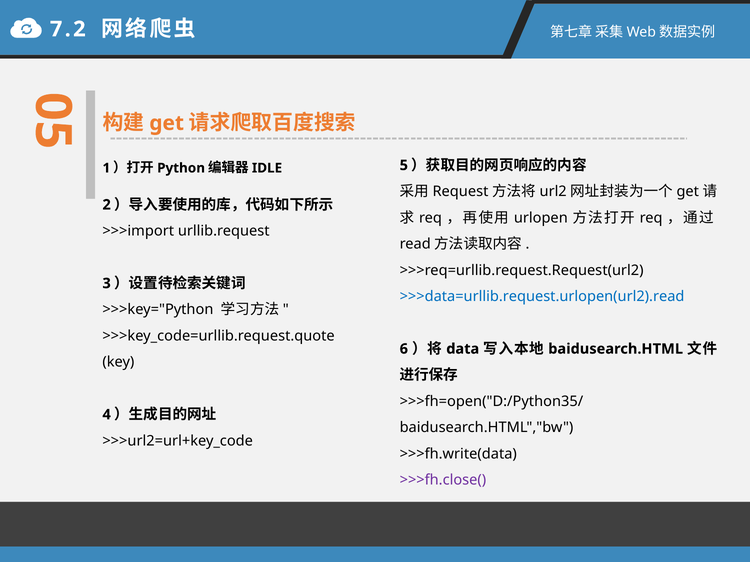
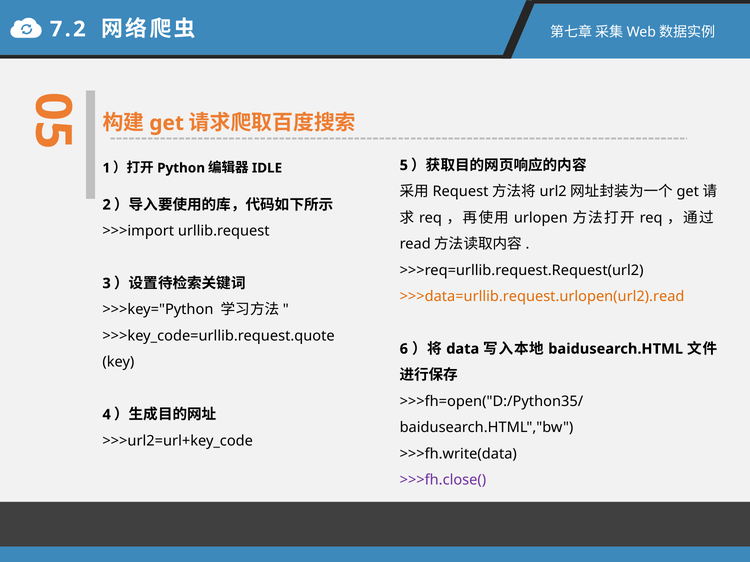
>>>data=urllib.request.urlopen(url2).read colour: blue -> orange (542, 297)
